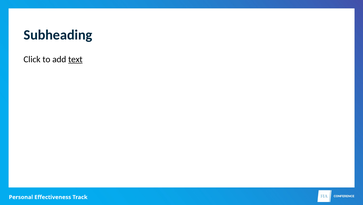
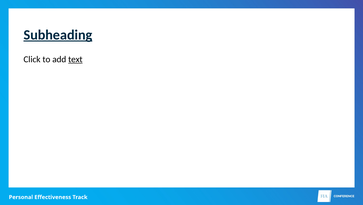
Subheading underline: none -> present (58, 35)
